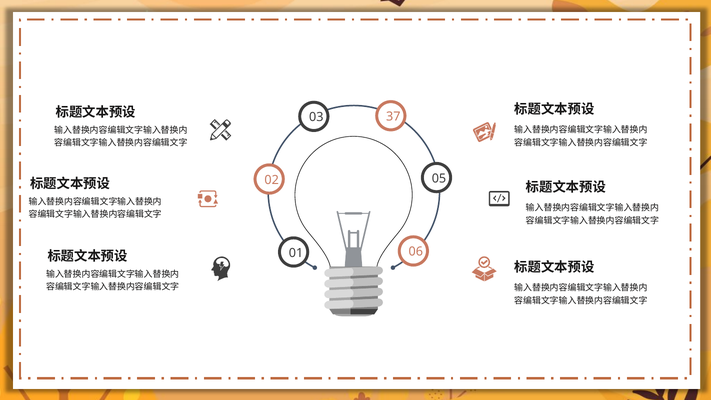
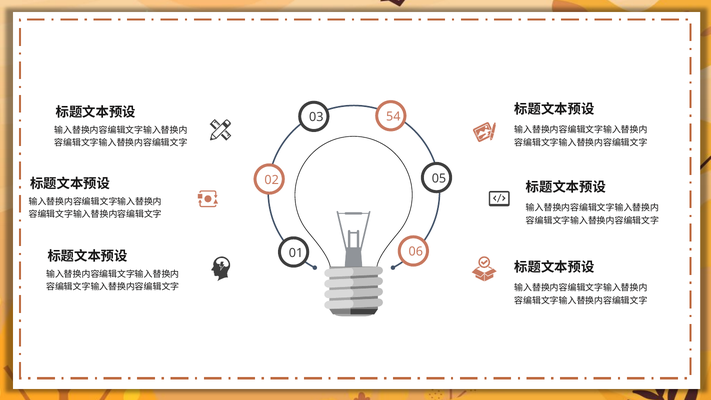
37: 37 -> 54 (393, 117)
